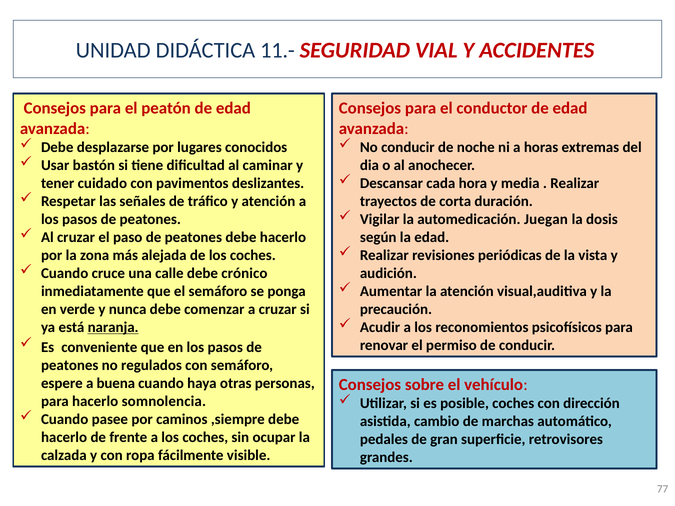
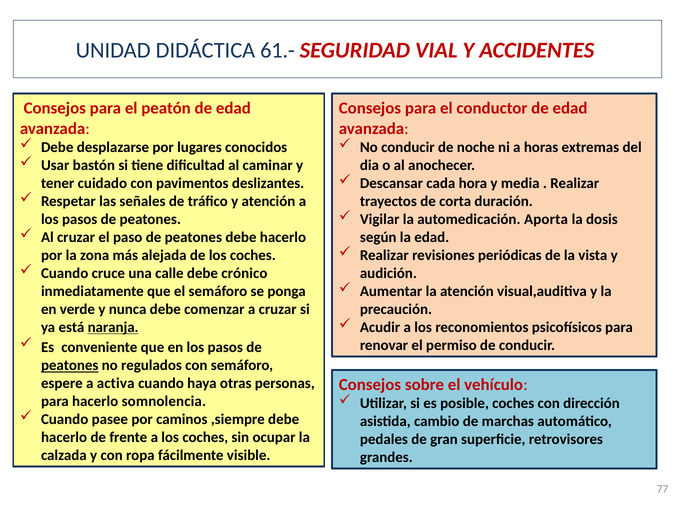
11.-: 11.- -> 61.- (277, 51)
Juegan: Juegan -> Aporta (546, 219)
peatones underline: none -> present (70, 366)
buena: buena -> activa (116, 384)
